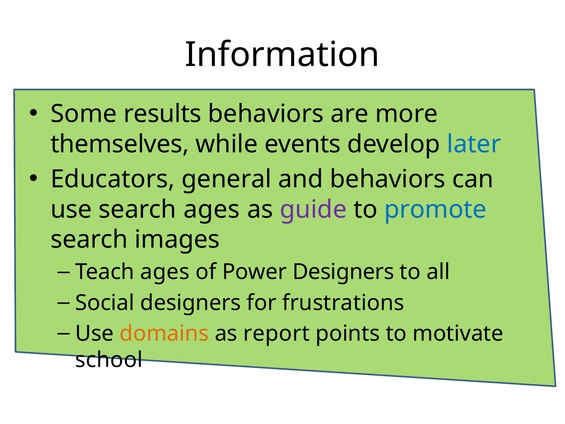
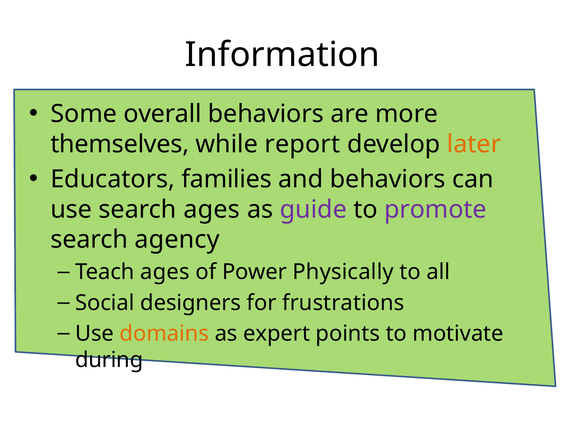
results: results -> overall (163, 114)
events: events -> report (302, 144)
later colour: blue -> orange (474, 144)
general: general -> families (227, 179)
promote colour: blue -> purple (435, 209)
images: images -> agency (177, 240)
Power Designers: Designers -> Physically (343, 272)
report: report -> expert (277, 333)
school: school -> during (109, 360)
